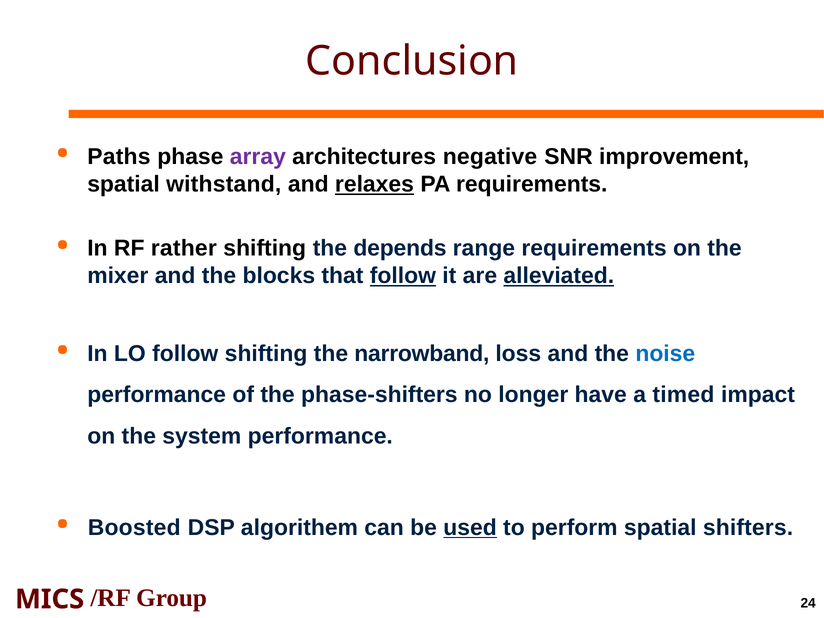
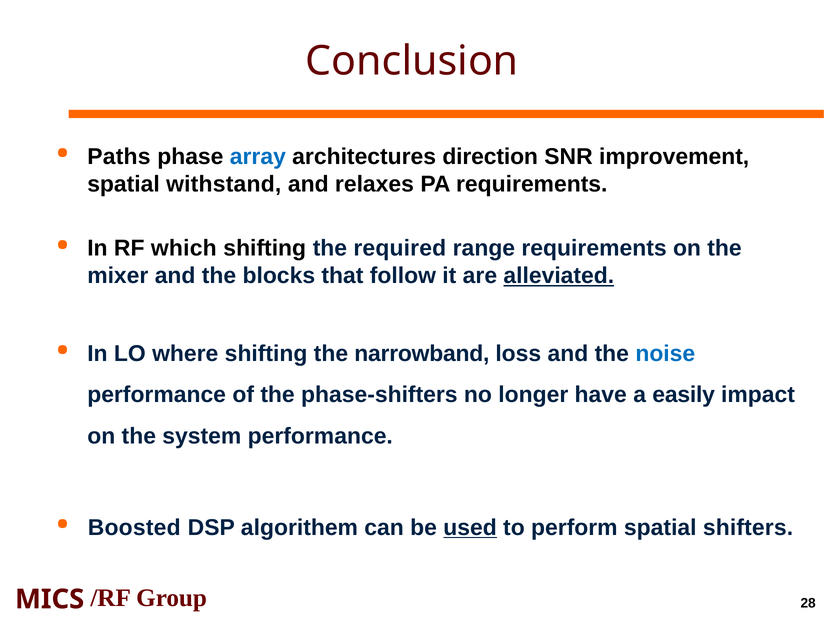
array colour: purple -> blue (258, 157)
negative: negative -> direction (490, 157)
relaxes underline: present -> none (374, 184)
rather: rather -> which (184, 248)
depends: depends -> required (400, 248)
follow underline: present -> none (403, 276)
LO follow: follow -> where (185, 354)
timed: timed -> easily (684, 395)
24: 24 -> 28 (808, 603)
